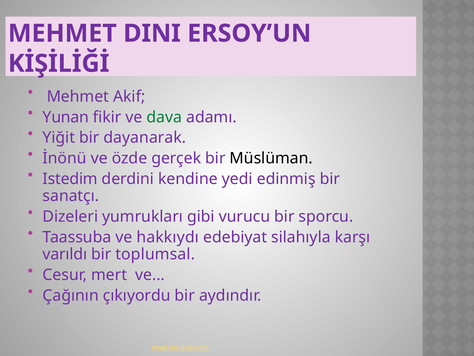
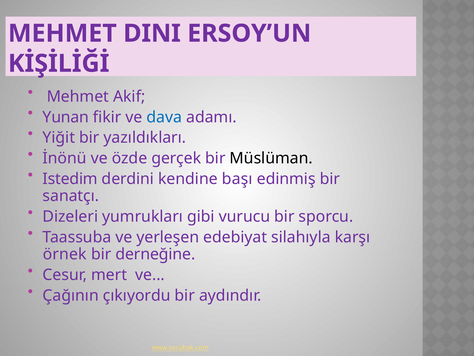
dava colour: green -> blue (164, 117)
dayanarak: dayanarak -> yazıldıkları (145, 138)
yedi: yedi -> başı (237, 179)
hakkıydı: hakkıydı -> yerleşen (168, 237)
varıldı: varıldı -> örnek (65, 254)
toplumsal: toplumsal -> derneğine (155, 254)
